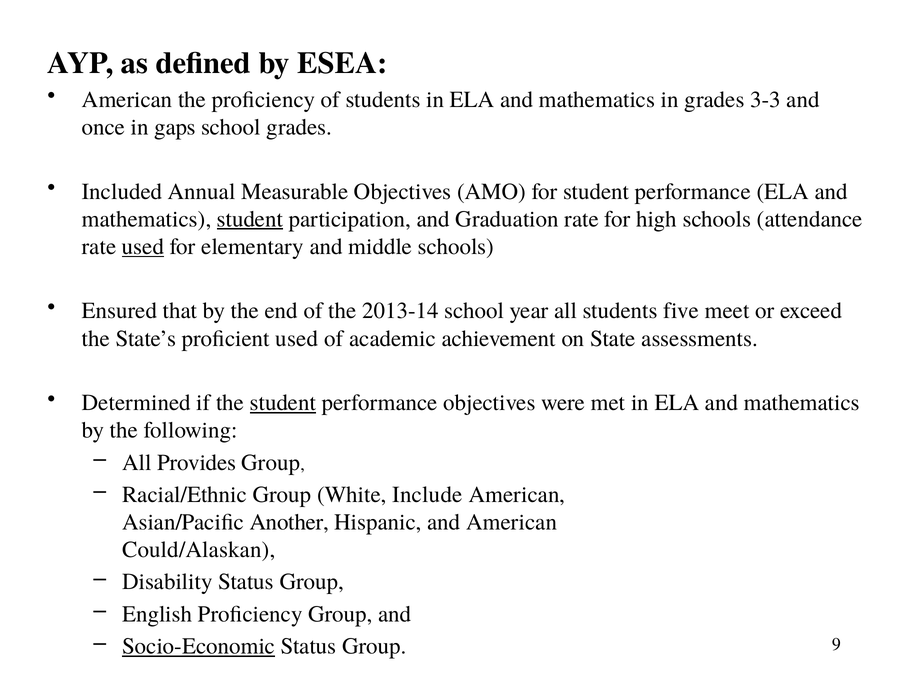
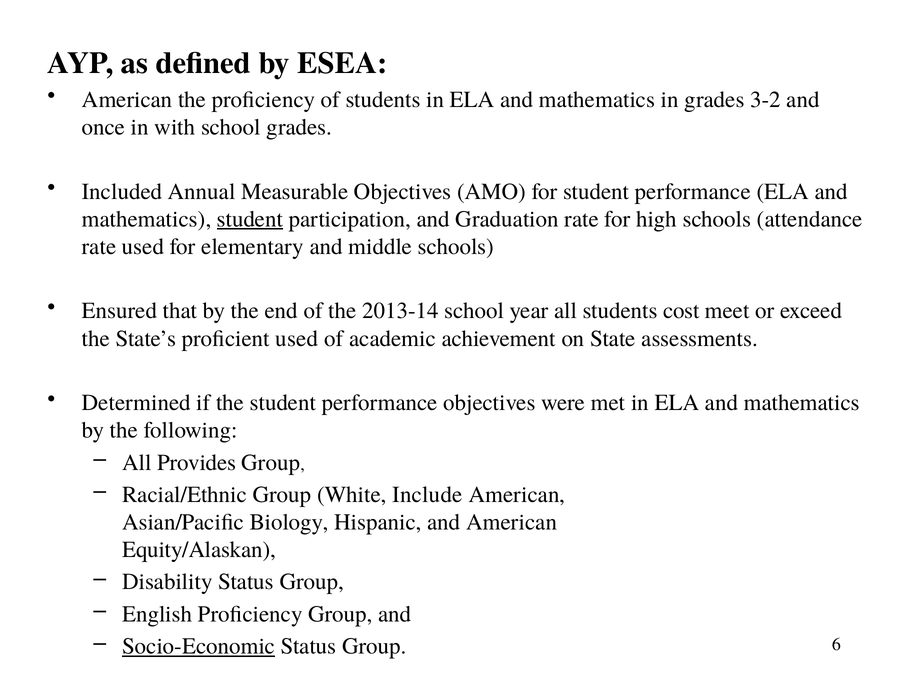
3-3: 3-3 -> 3-2 (765, 100)
gaps: gaps -> with (175, 127)
used underline: present -> none (143, 247)
five: five -> cost (681, 311)
student underline: present -> none (283, 403)
Another: Another -> Biology (289, 522)
Could/Alaskan: Could/Alaskan -> Equity/Alaskan (199, 550)
9: 9 -> 6 (836, 645)
